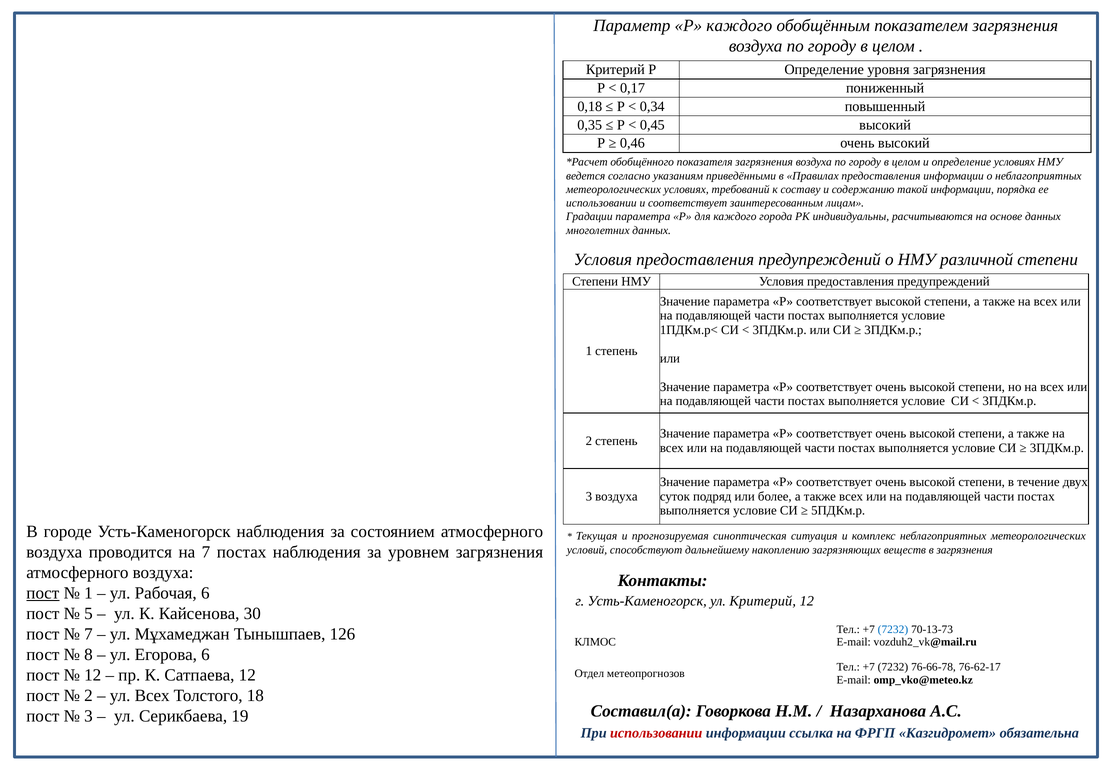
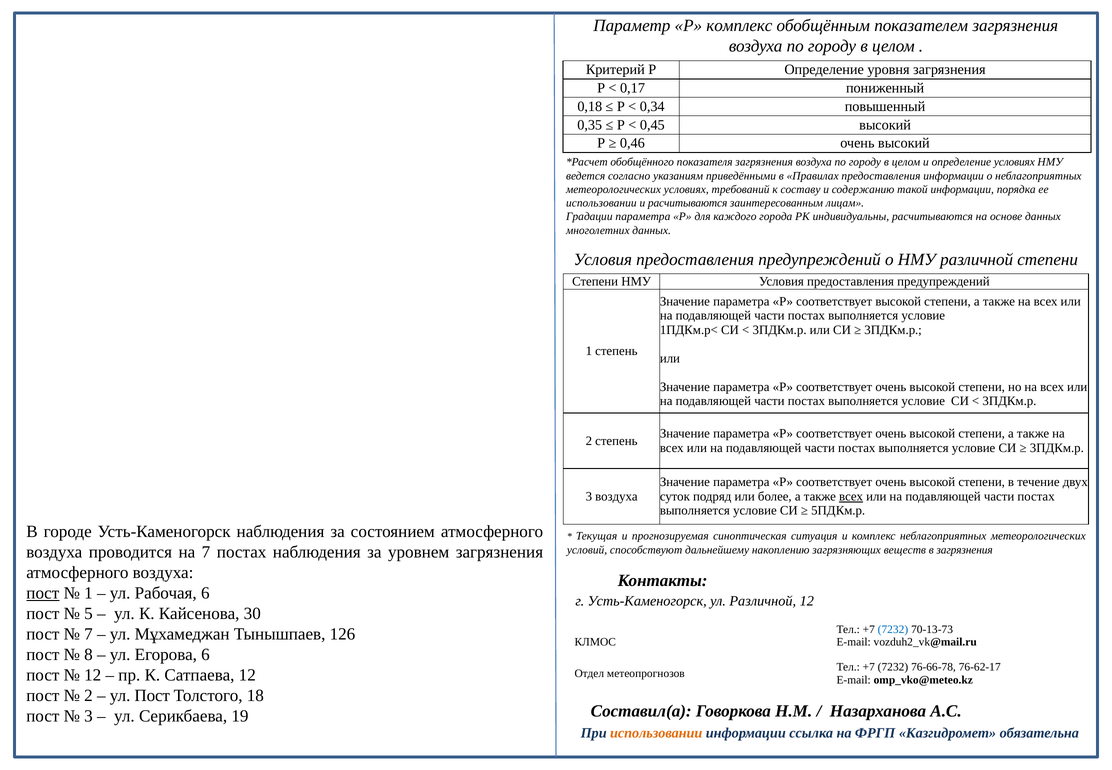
Р каждого: каждого -> комплекс (739, 25)
и соответствует: соответствует -> расчитываются (688, 203)
всех underline: none -> present (851, 496)
ул Критерий: Критерий -> Различной (763, 601)
ул Всех: Всех -> Пост (152, 696)
использовании colour: red -> orange (656, 733)
